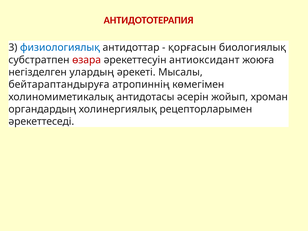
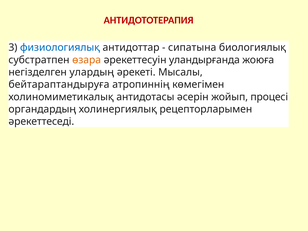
қорғасын: қорғасын -> сипатына (192, 48)
өзара colour: red -> orange (87, 60)
антиоксидант: антиоксидант -> уландырғанда (204, 60)
хроман: хроман -> процесі (269, 97)
